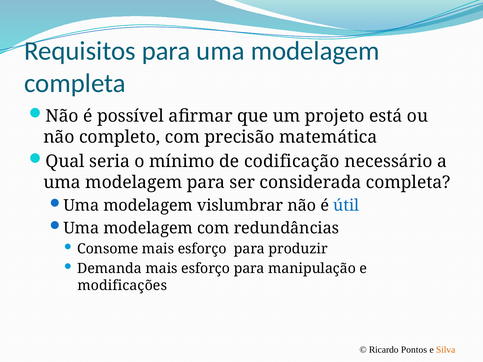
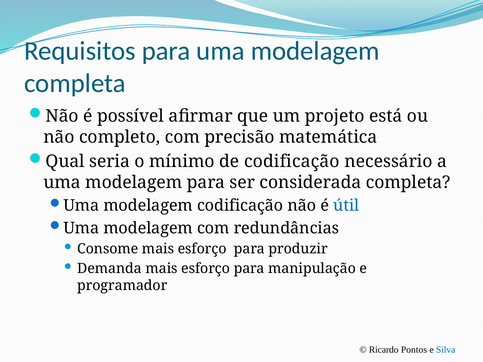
modelagem vislumbrar: vislumbrar -> codificação (240, 206)
modificações: modificações -> programador (122, 286)
Silva colour: orange -> blue (446, 350)
